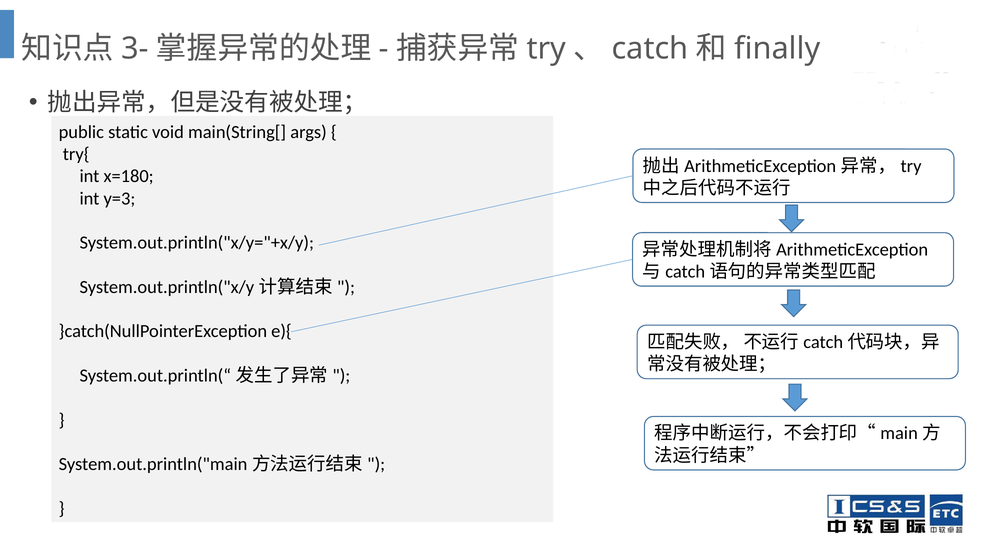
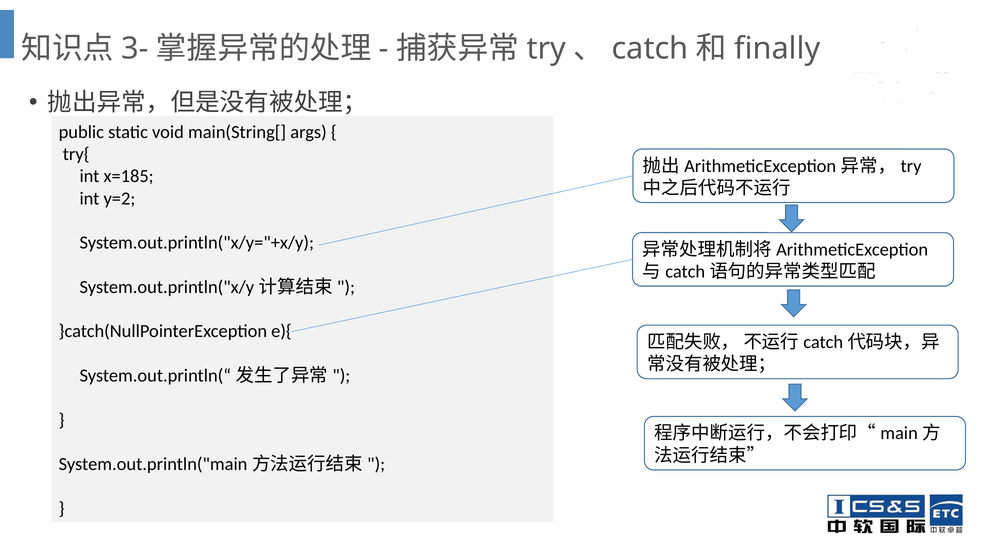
x=180: x=180 -> x=185 (129, 176)
y=3: y=3 -> y=2 (119, 198)
